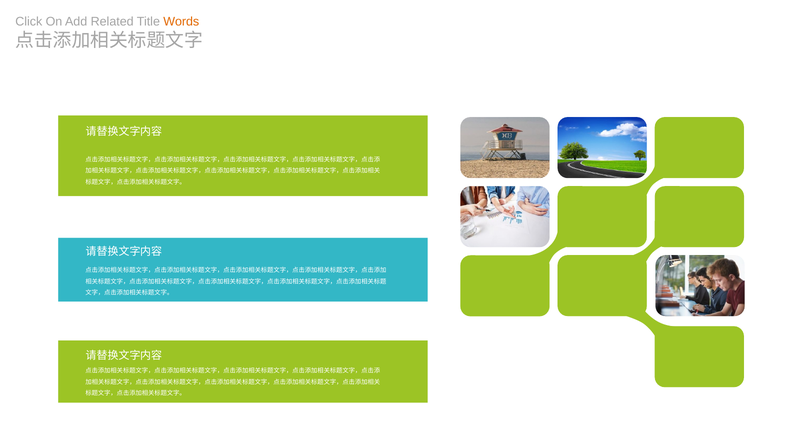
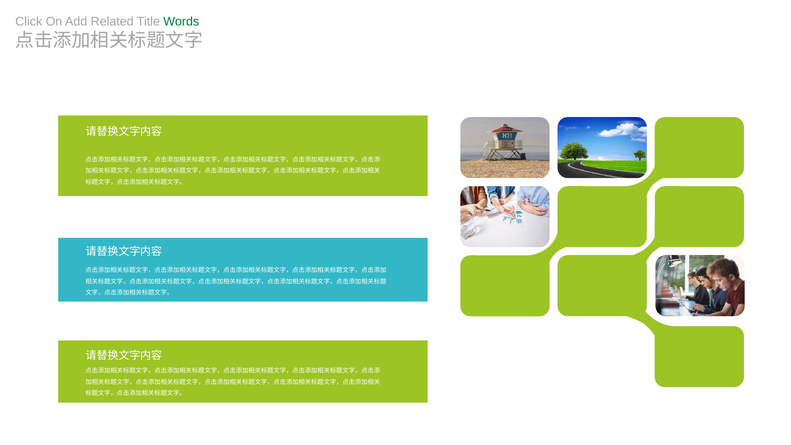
Words colour: orange -> green (181, 21)
